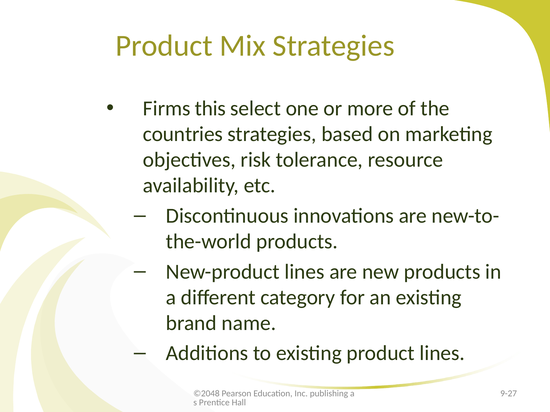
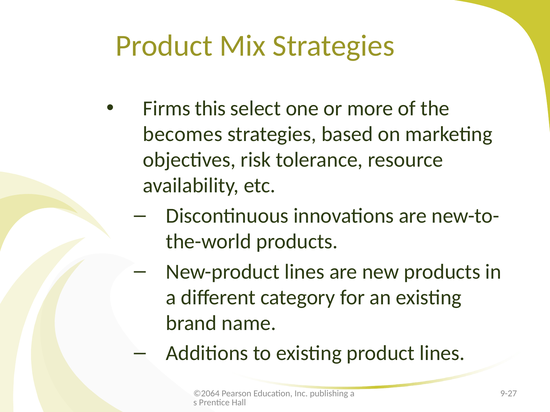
countries: countries -> becomes (183, 134)
©2048: ©2048 -> ©2064 (206, 394)
